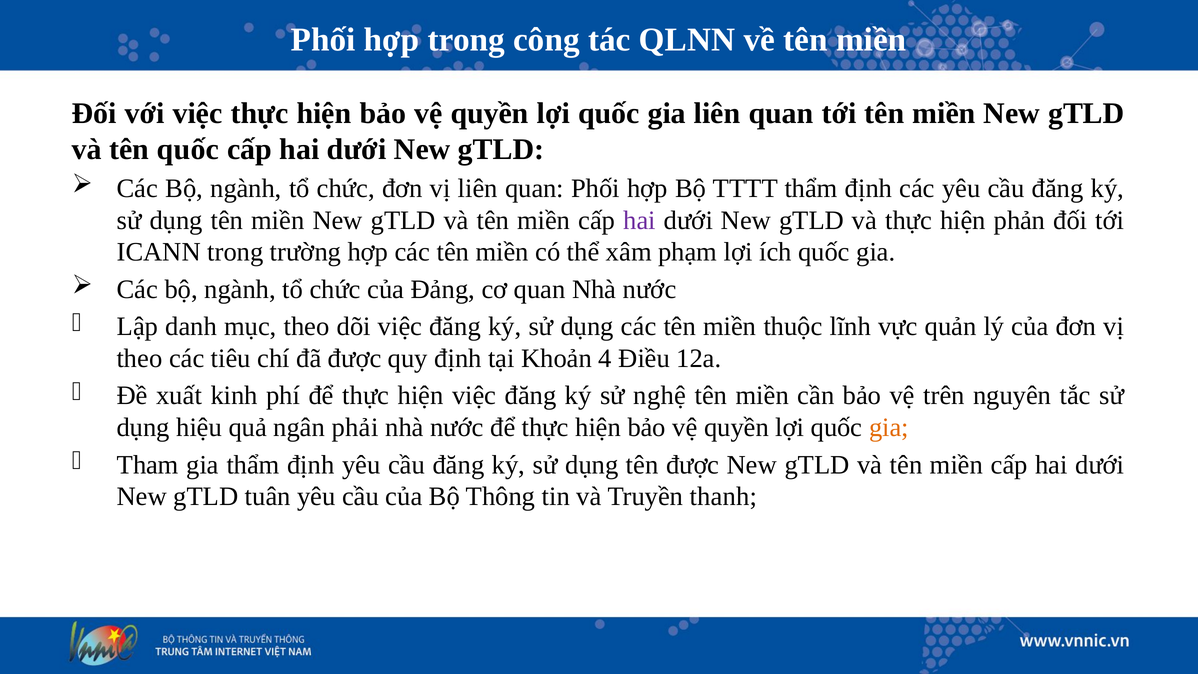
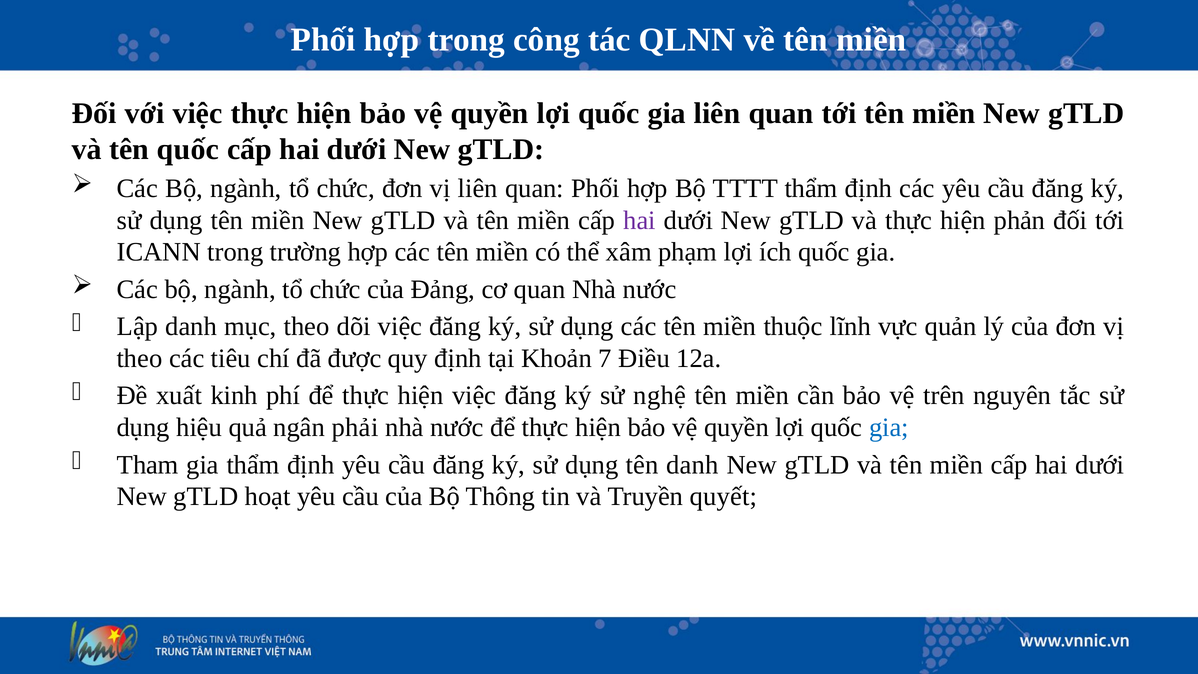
4: 4 -> 7 (605, 358)
gia colour: orange -> blue (889, 428)
tên được: được -> danh (692, 465)
tuân: tuân -> hoạt (268, 497)
thanh: thanh -> quyết (723, 497)
